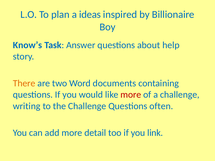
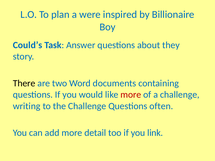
ideas: ideas -> were (90, 15)
Know’s: Know’s -> Could’s (28, 45)
help: help -> they (171, 45)
There colour: orange -> black (24, 83)
